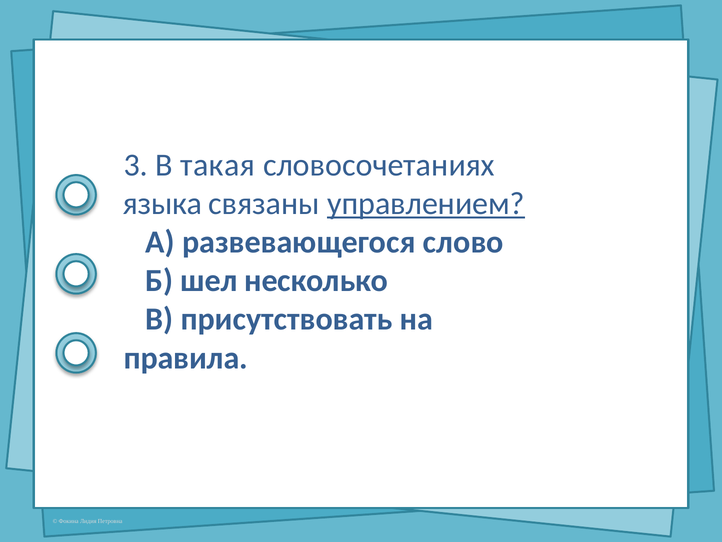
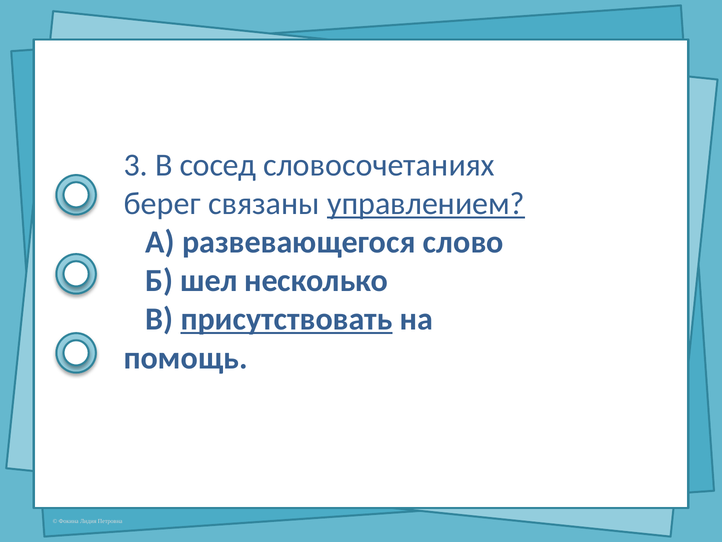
такая: такая -> сосед (218, 165)
языка: языка -> берег (162, 204)
присутствовать underline: none -> present (287, 319)
правила: правила -> помощь (186, 358)
